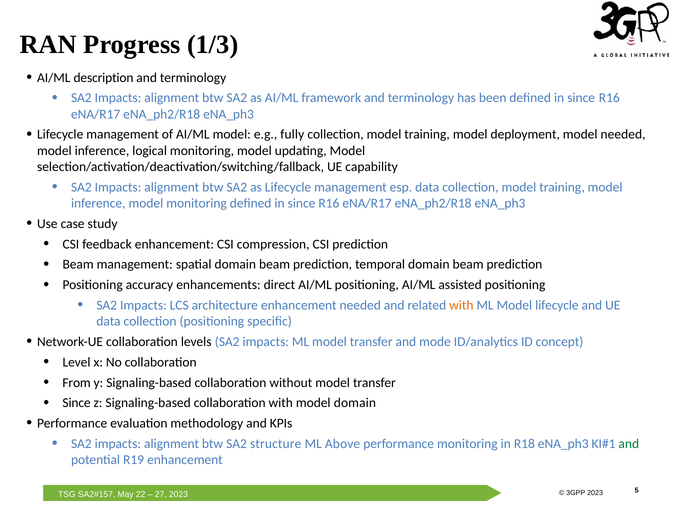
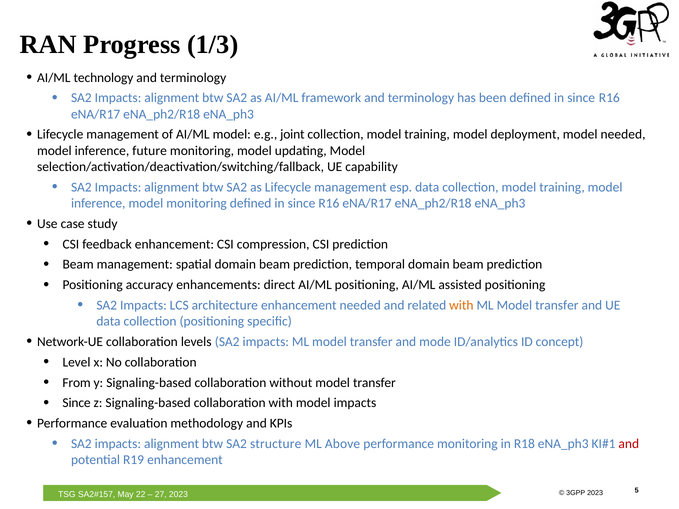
description: description -> technology (103, 78)
fully: fully -> joint (292, 135)
logical: logical -> future (150, 151)
lifecycle: lifecycle -> transfer (557, 305)
model domain: domain -> impacts (355, 403)
and colour: green -> red (629, 444)
